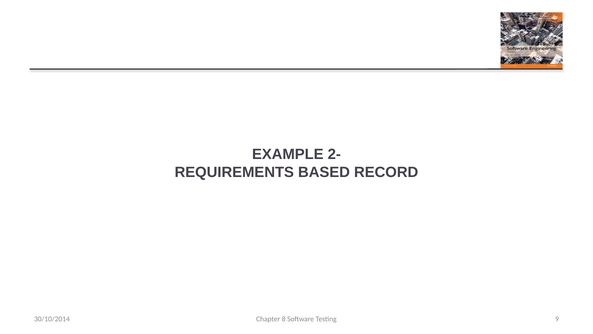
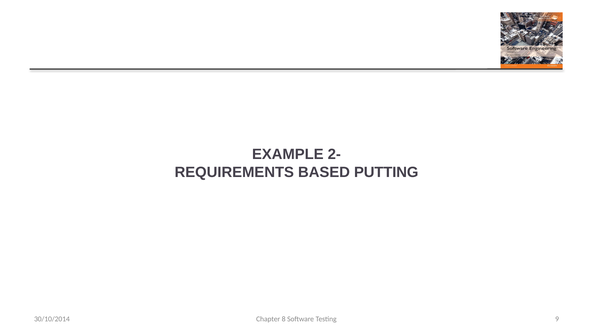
RECORD: RECORD -> PUTTING (386, 172)
